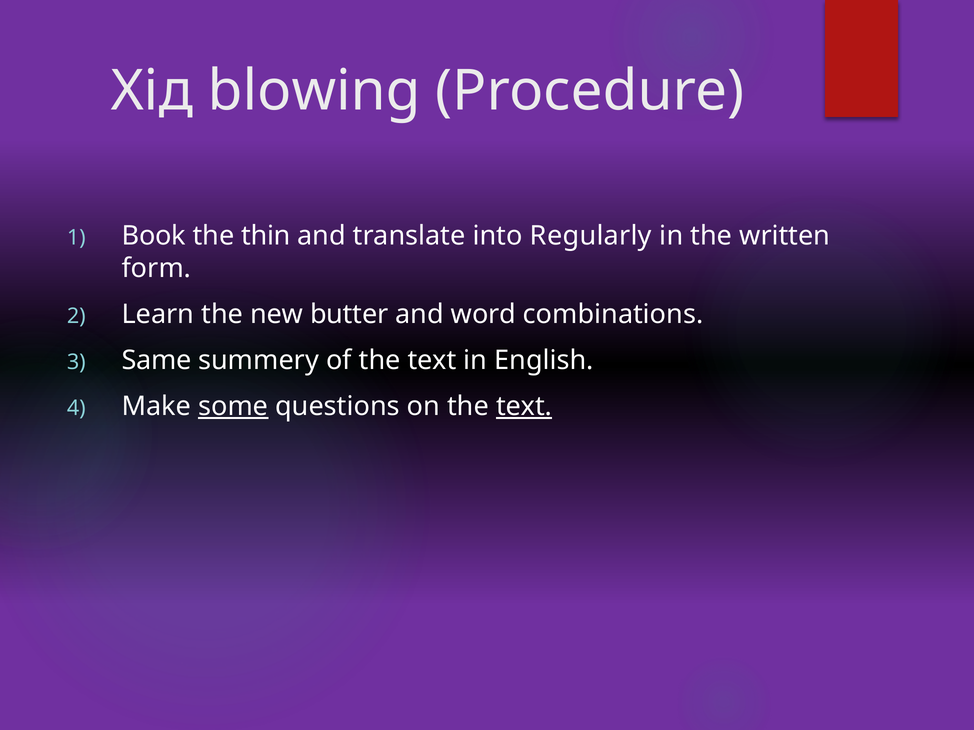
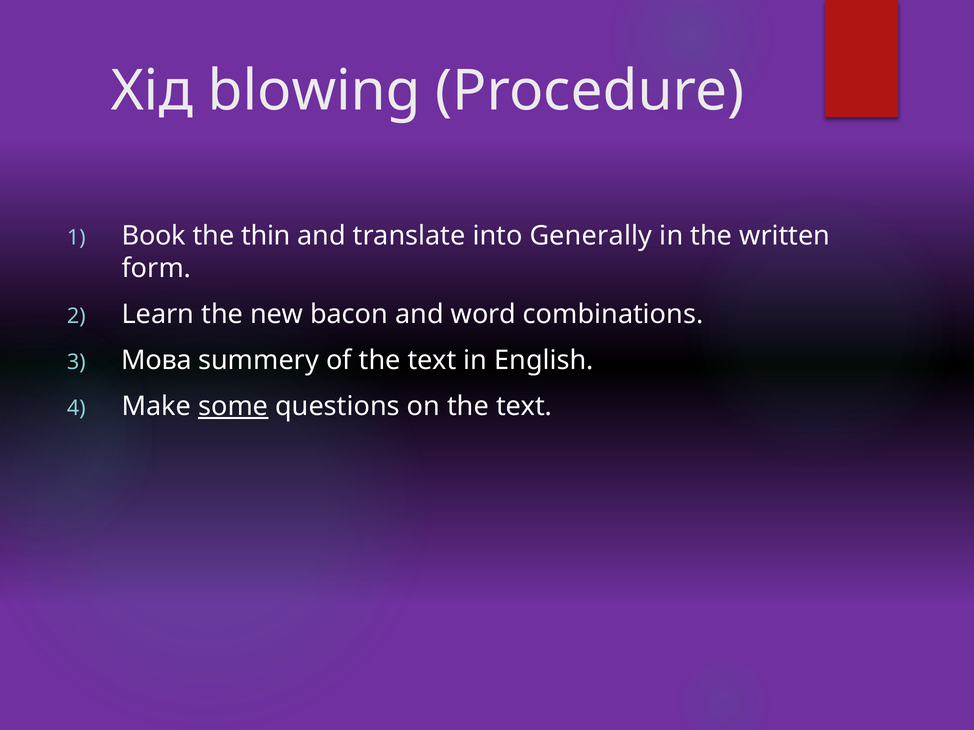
Regularly: Regularly -> Generally (591, 236)
butter: butter -> bacon (349, 315)
Same: Same -> Мова (157, 361)
text underline: present -> none (524, 407)
